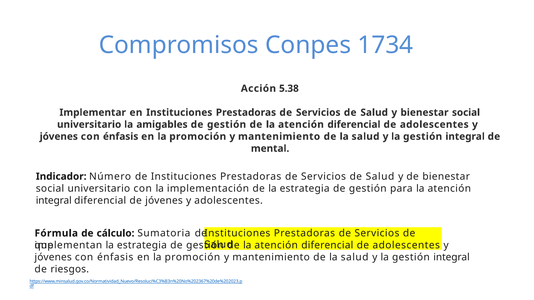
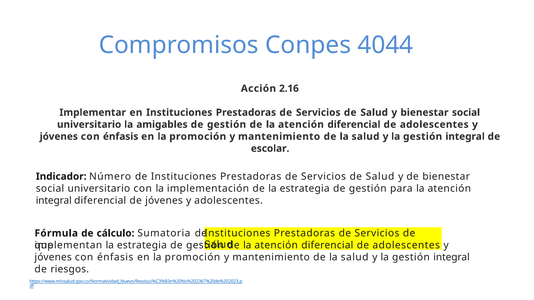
1734: 1734 -> 4044 (385, 45)
5.38: 5.38 -> 2.16 (289, 89)
mental: mental -> escolar (270, 149)
